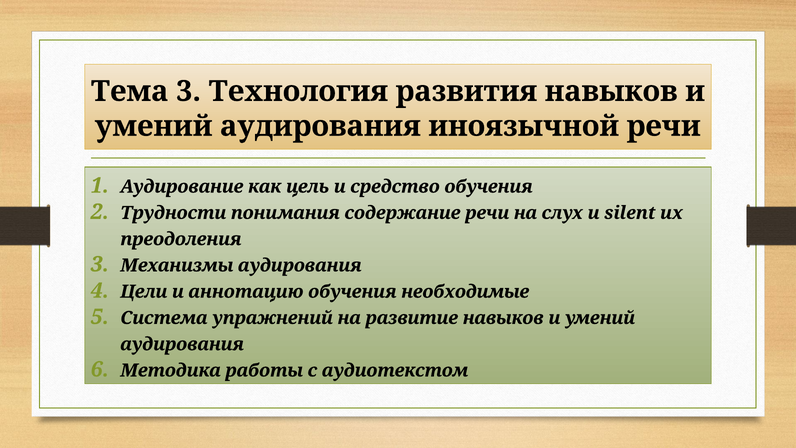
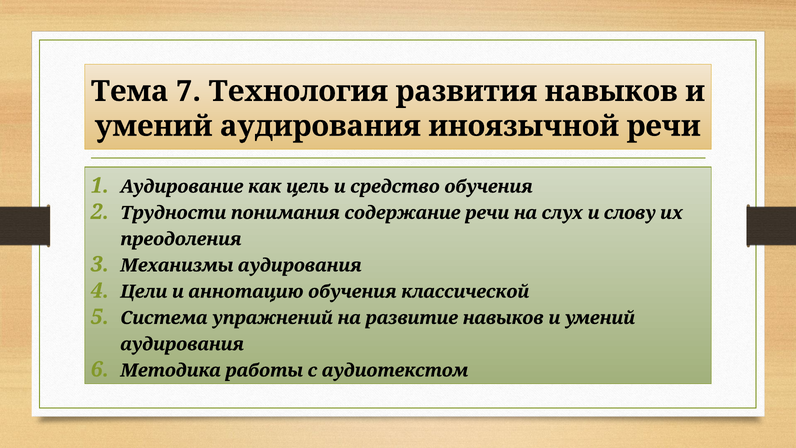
Тема 3: 3 -> 7 (188, 91)
silent: silent -> слову (630, 213)
необходимые: необходимые -> классической (465, 292)
